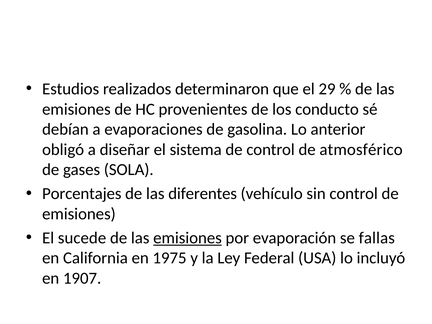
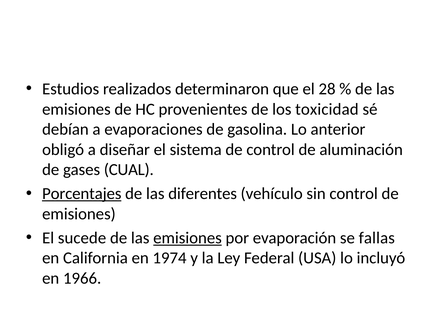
29: 29 -> 28 (327, 89)
conducto: conducto -> toxicidad (327, 109)
atmosférico: atmosférico -> aluminación (361, 150)
SOLA: SOLA -> CUAL (129, 170)
Porcentajes underline: none -> present (82, 194)
1975: 1975 -> 1974 (170, 258)
1907: 1907 -> 1966 (82, 278)
